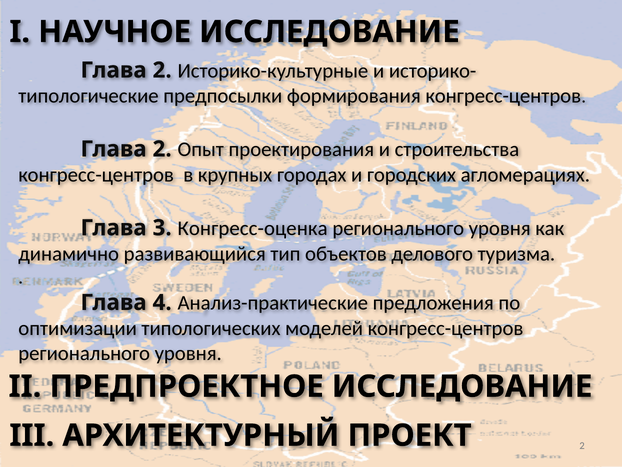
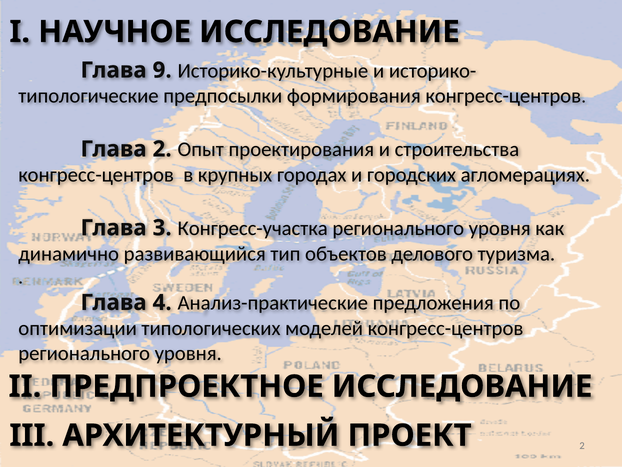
2: 2 -> 9 (162, 70)
Конгресс-оценка: Конгресс-оценка -> Конгресс-участка (253, 228)
